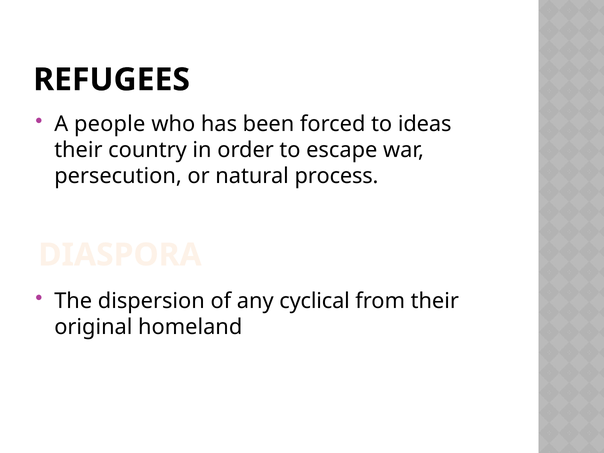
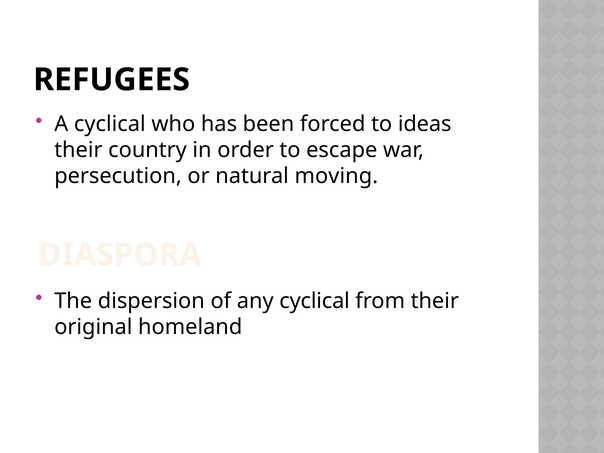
A people: people -> cyclical (110, 124)
process: process -> moving (336, 176)
